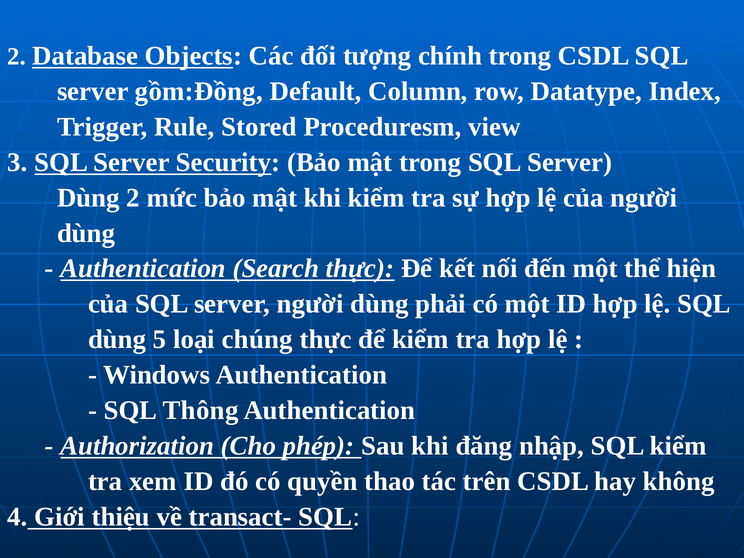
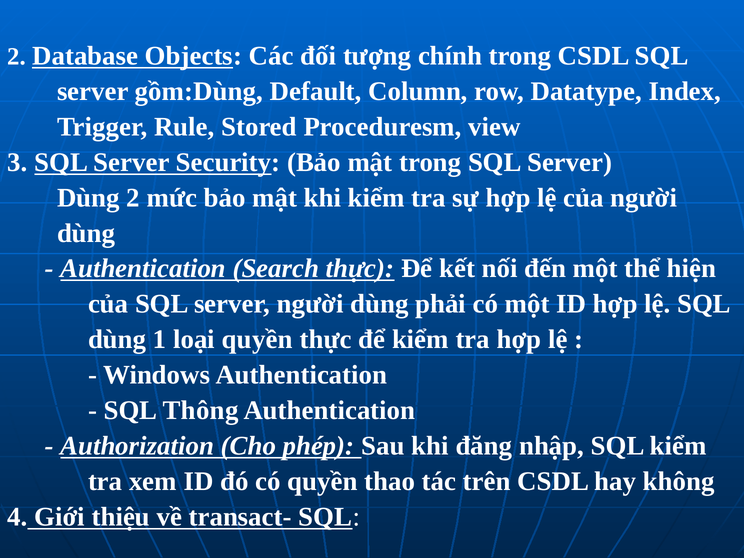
gồm:Đồng: gồm:Đồng -> gồm:Dùng (199, 91)
5: 5 -> 1 (160, 339)
loại chúng: chúng -> quyền (257, 339)
